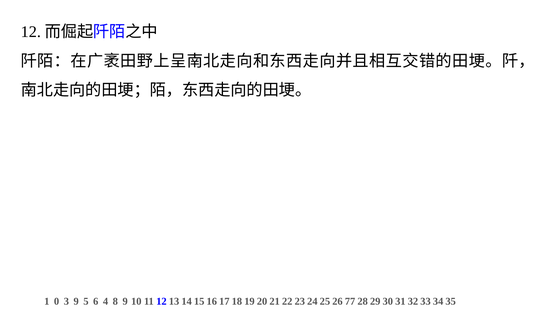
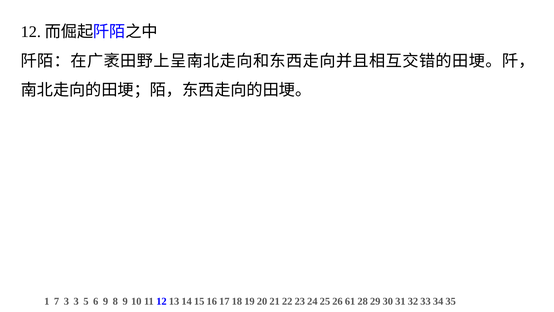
0: 0 -> 7 (57, 301)
3 9: 9 -> 3 (76, 301)
6 4: 4 -> 9 (106, 301)
77: 77 -> 61 (350, 301)
